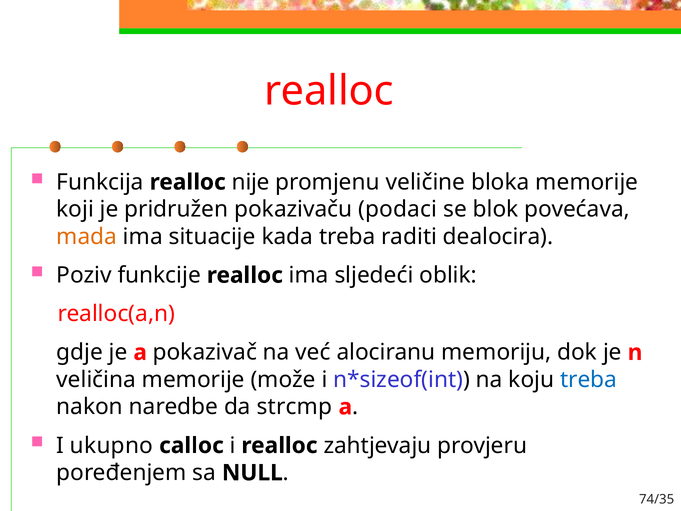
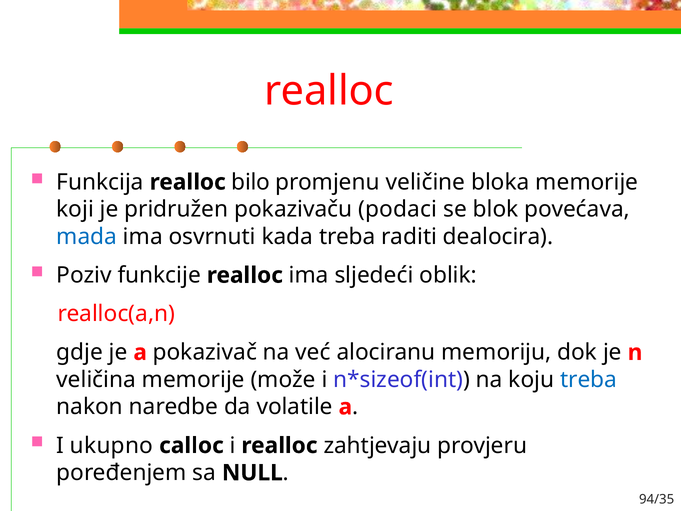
nije: nije -> bilo (251, 182)
mada colour: orange -> blue (87, 237)
situacije: situacije -> osvrnuti (212, 237)
strcmp: strcmp -> volatile (295, 407)
74/35: 74/35 -> 94/35 (657, 499)
